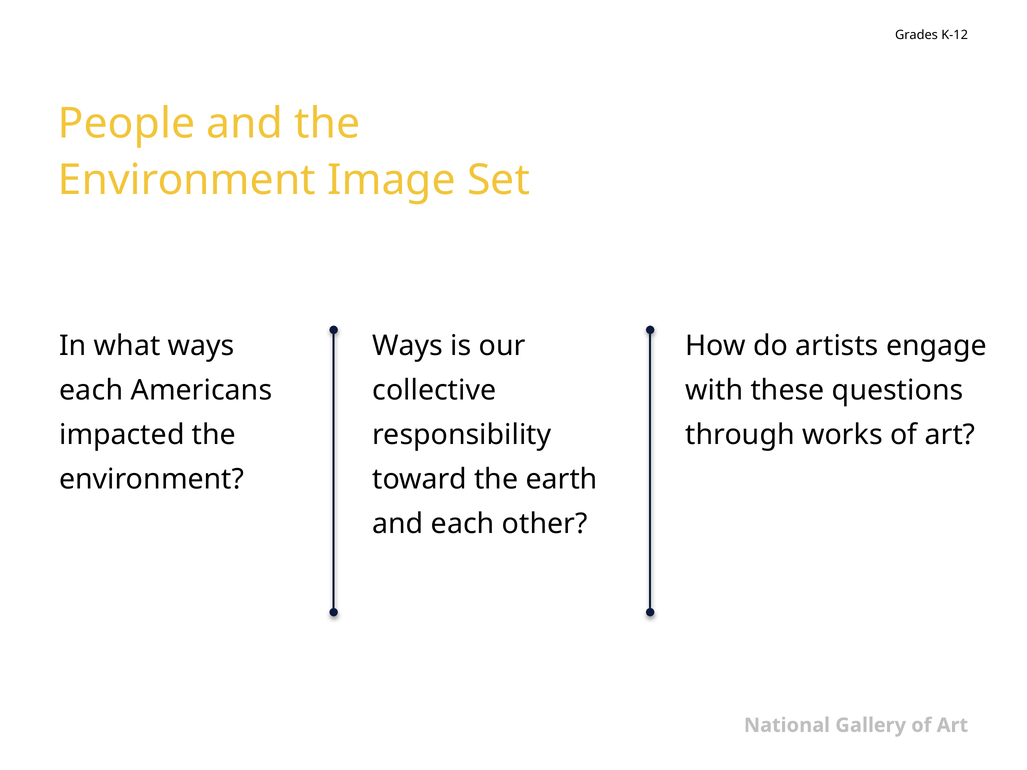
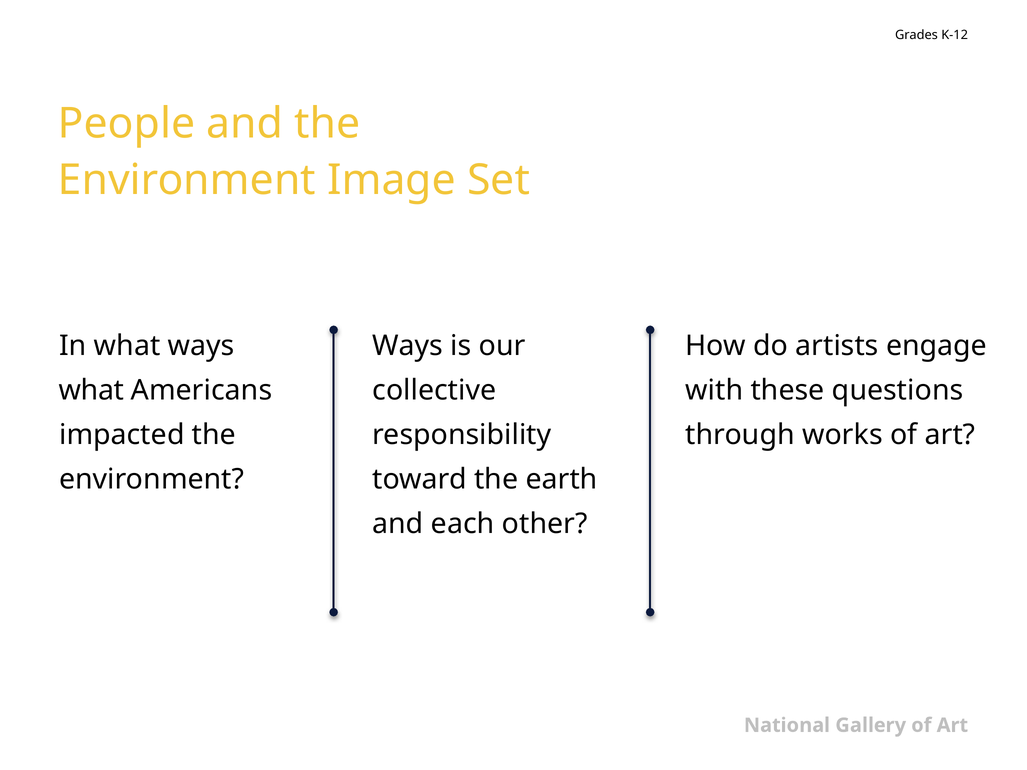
each: each -> what (91, 390)
